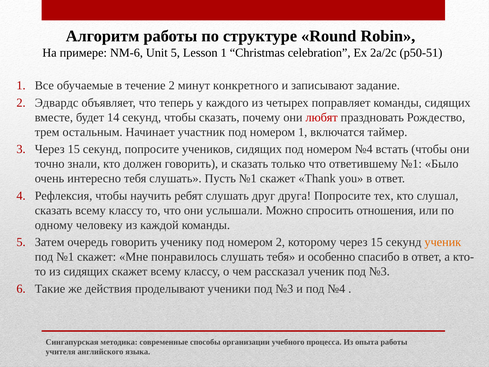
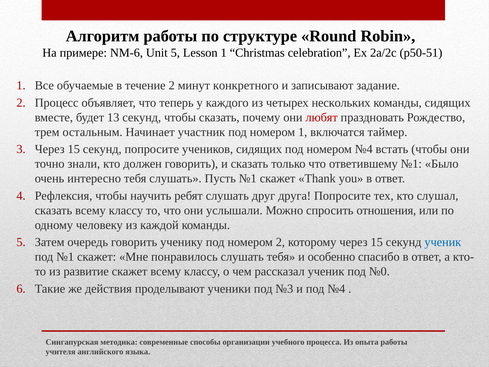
Эдвардс: Эдвардс -> Процесс (57, 103)
поправляет: поправляет -> нескольких (341, 103)
14: 14 -> 13 (113, 117)
ученик colour: orange -> blue (443, 242)
из сидящих: сидящих -> развитие (86, 271)
ученик под №3: №3 -> №0 (379, 271)
